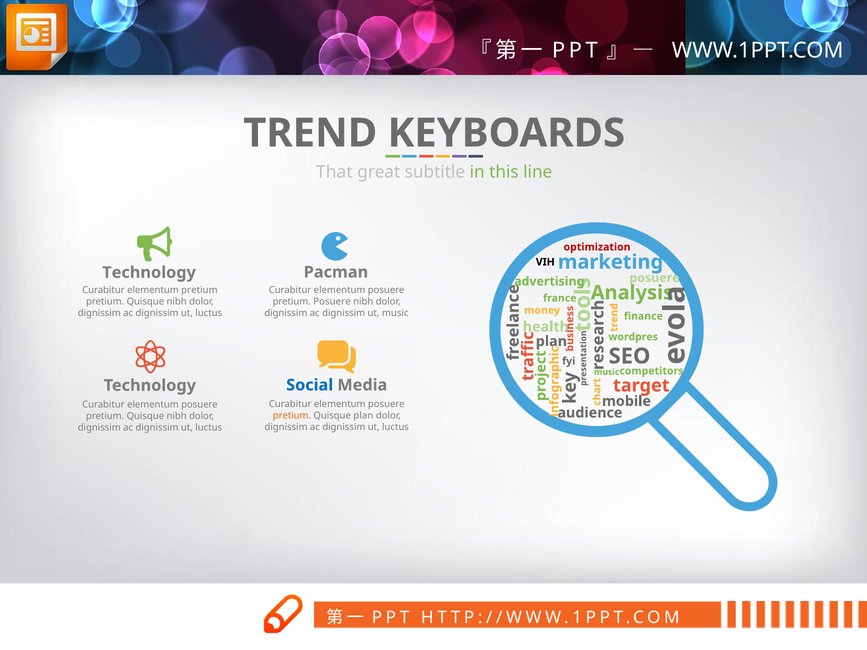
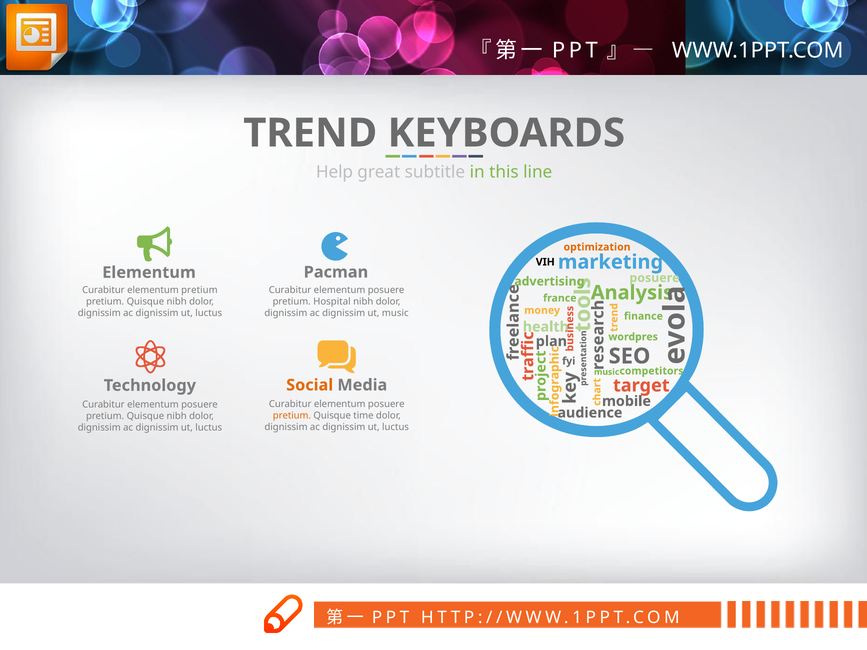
That: That -> Help (334, 172)
optimization colour: red -> orange (597, 247)
Technology: Technology -> Elementum (149, 273)
pretium Posuere: Posuere -> Hospital (332, 302)
Social colour: blue -> orange (310, 385)
Quisque plan: plan -> time (363, 416)
